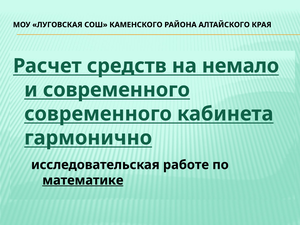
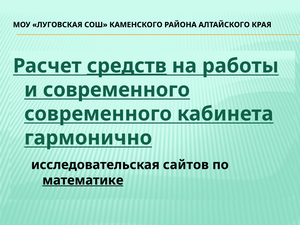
средств underline: none -> present (127, 66)
немало: немало -> работы (240, 66)
работе: работе -> сайтов (186, 165)
